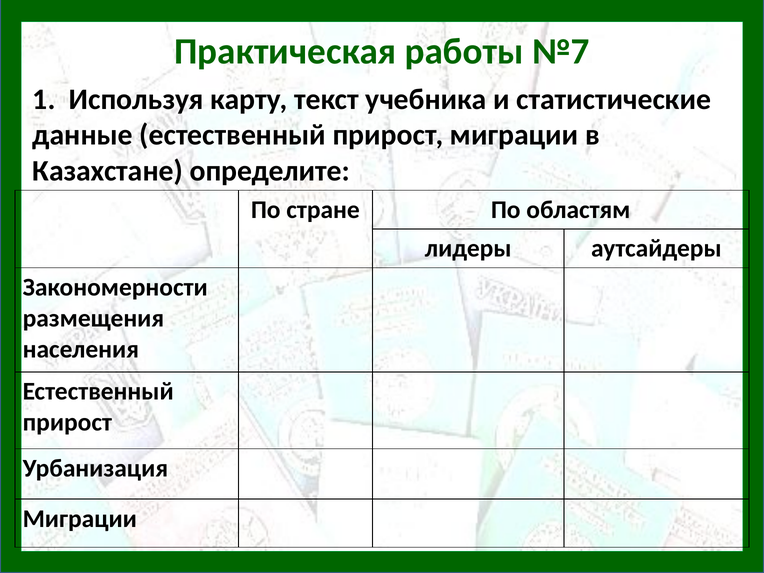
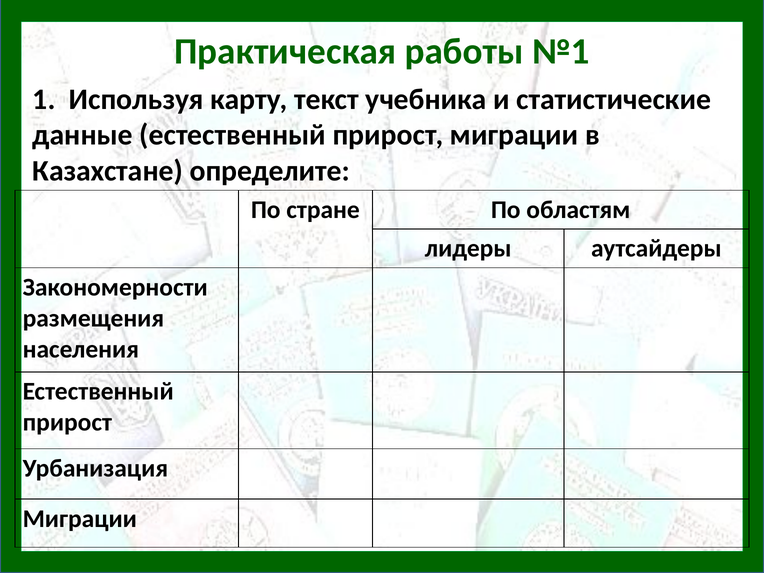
№7: №7 -> №1 (561, 52)
